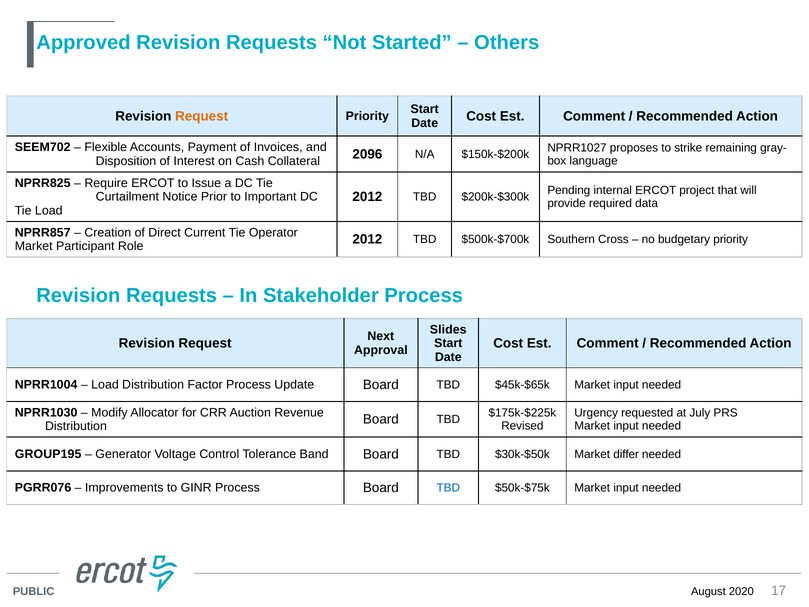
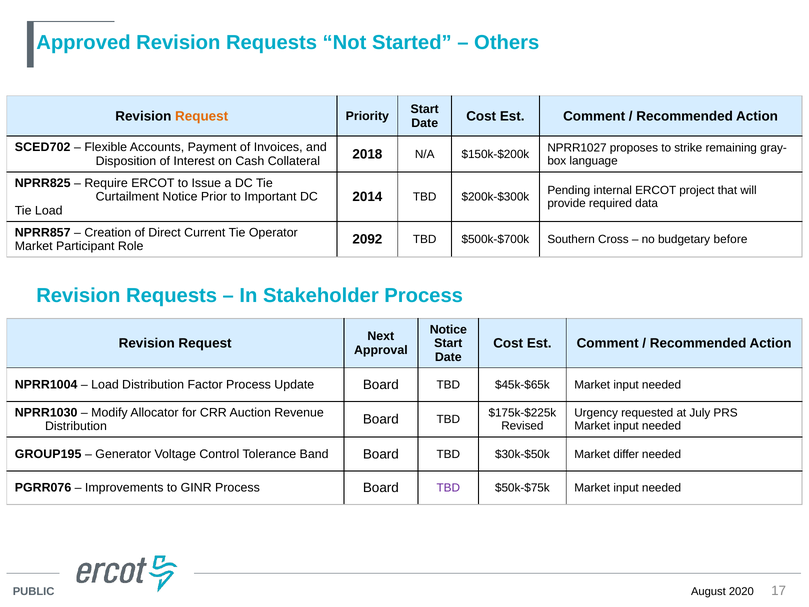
SEEM702: SEEM702 -> SCED702 (43, 147)
2096: 2096 -> 2018 (367, 154)
2012: 2012 -> 2014 (367, 197)
2012: 2012 -> 2092 (367, 239)
budgetary priority: priority -> before (731, 239)
Slides: Slides -> Notice (448, 329)
TBD colour: blue -> purple (448, 488)
